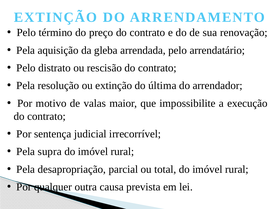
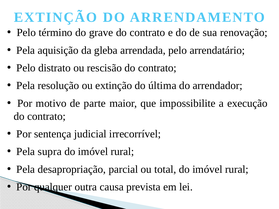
preço: preço -> grave (101, 33)
valas: valas -> parte (95, 103)
